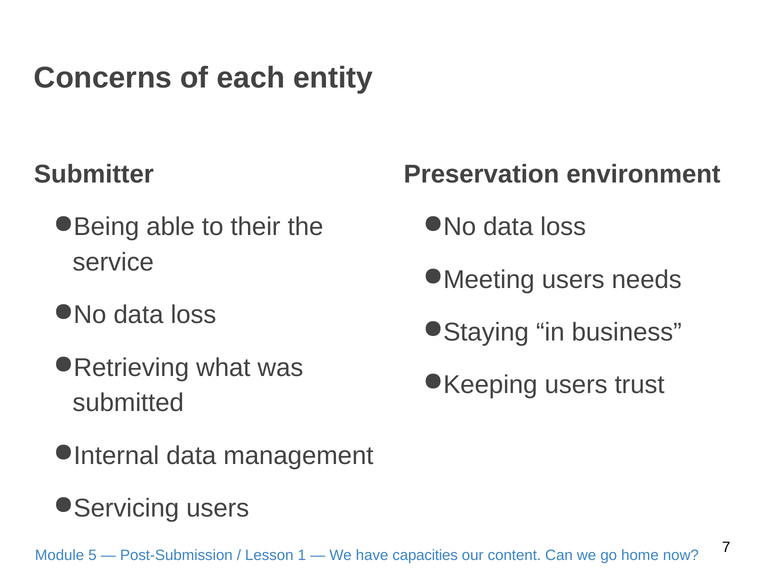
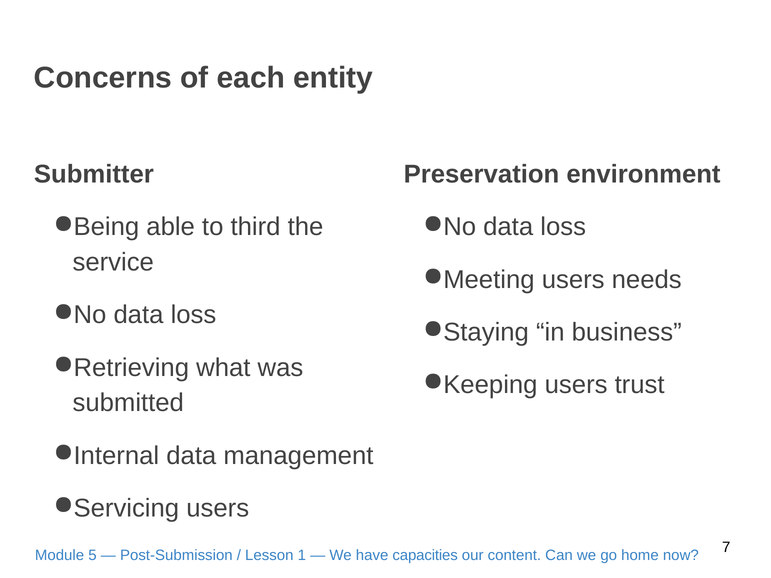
their: their -> third (256, 227)
